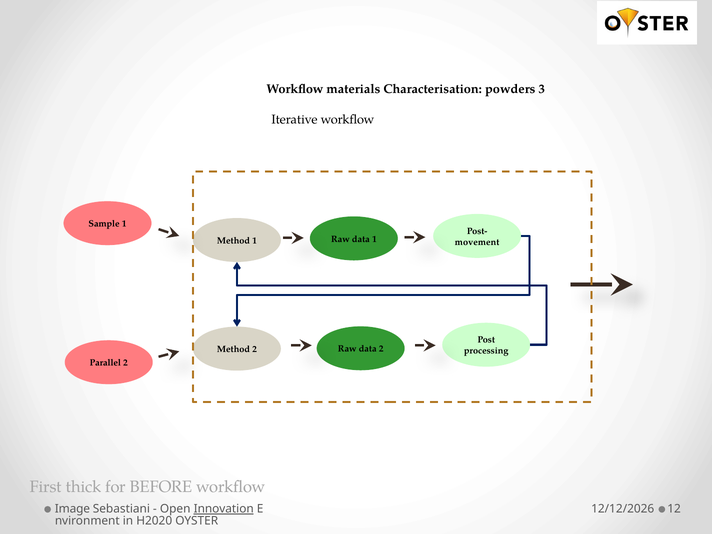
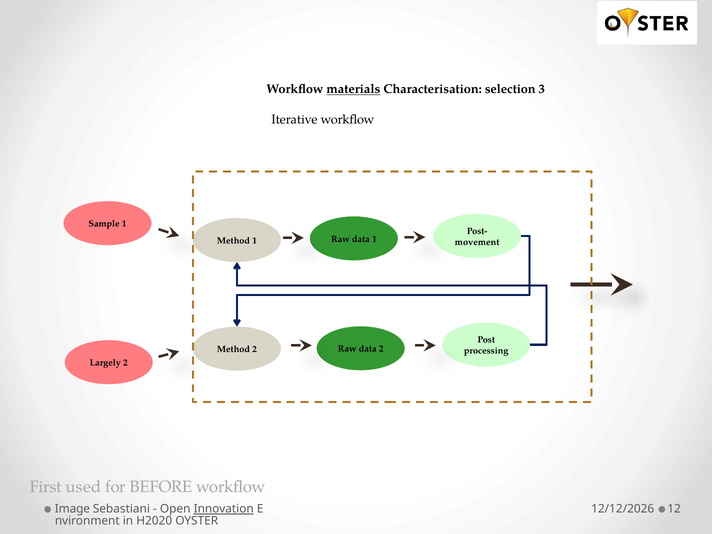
materials underline: none -> present (353, 89)
powders: powders -> selection (510, 89)
Parallel: Parallel -> Largely (105, 363)
thick: thick -> used (84, 487)
